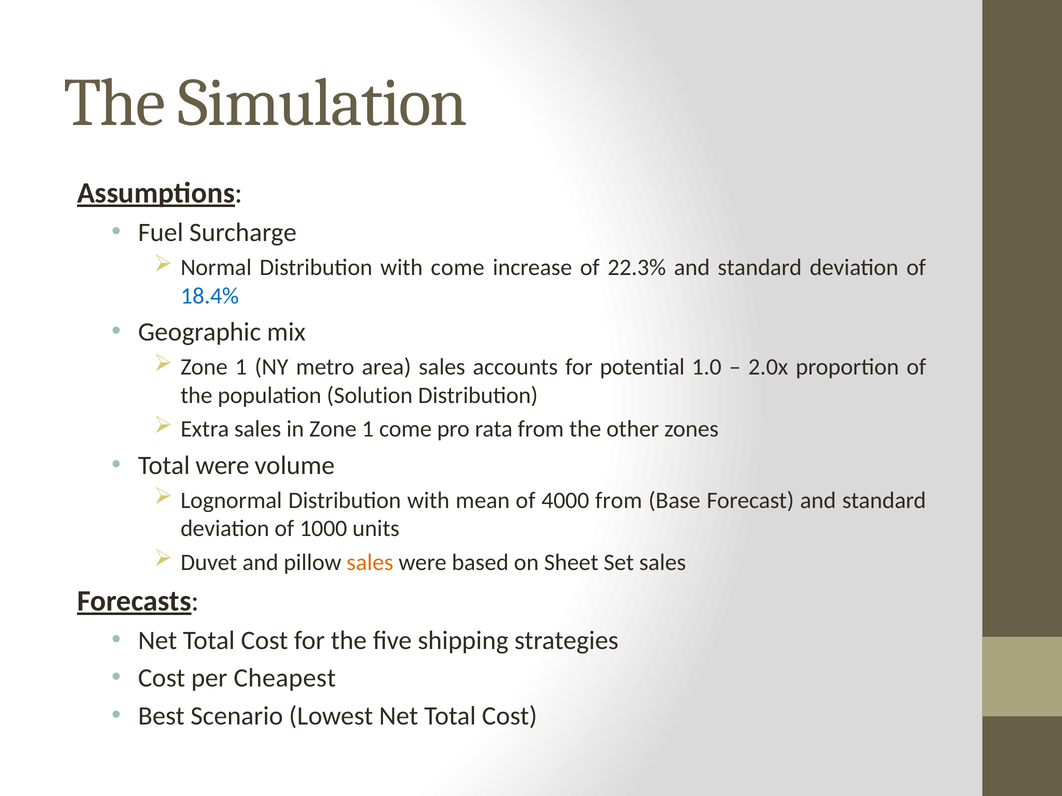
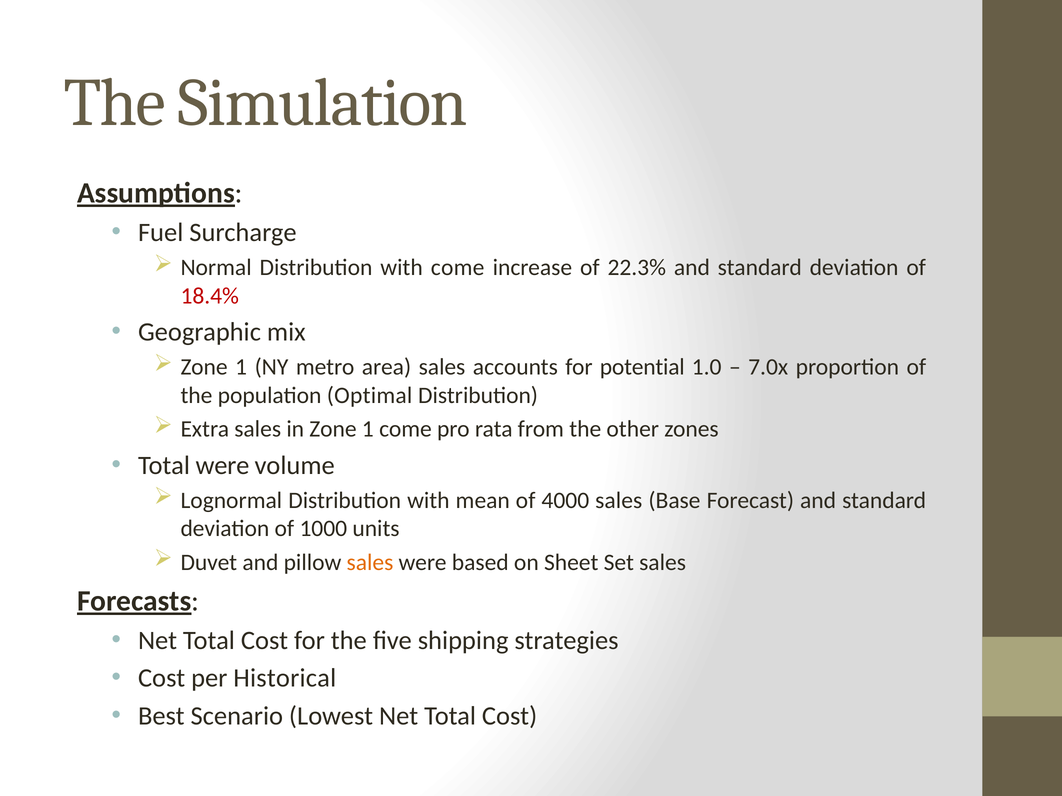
18.4% colour: blue -> red (210, 296)
2.0x: 2.0x -> 7.0x (768, 367)
Solution: Solution -> Optimal (370, 396)
4000 from: from -> sales (619, 501)
Cheapest: Cheapest -> Historical (285, 678)
